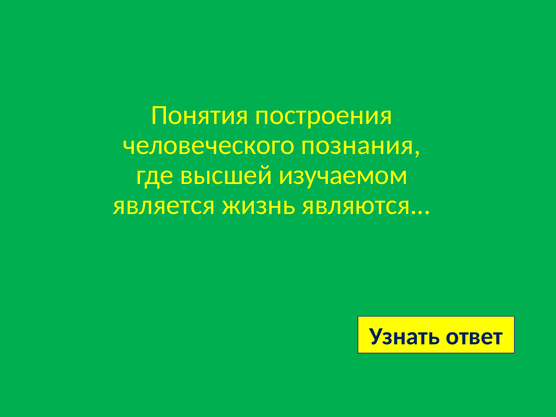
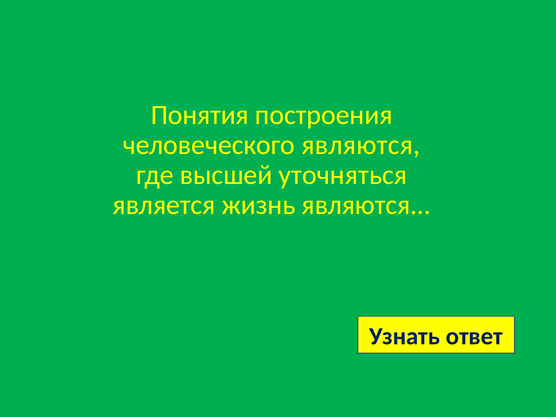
человеческого познания: познания -> являются (361, 145)
изучаемом: изучаемом -> уточняться (343, 175)
